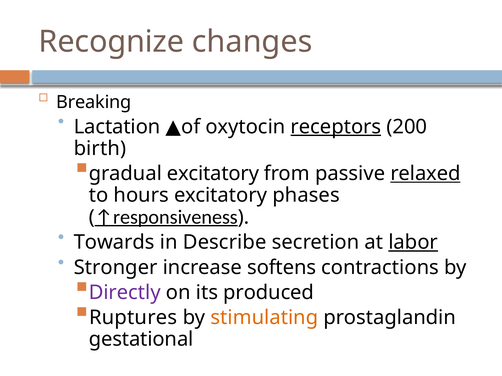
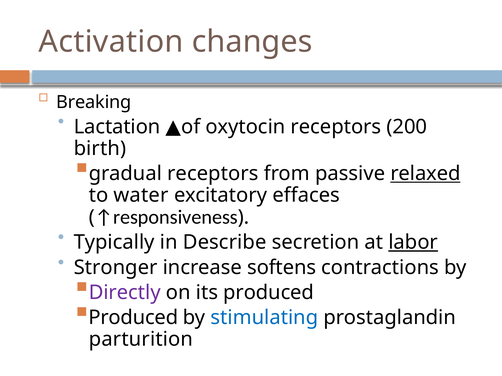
Recognize: Recognize -> Activation (111, 42)
receptors underline: present -> none (336, 127)
gradual excitatory: excitatory -> receptors (213, 174)
hours: hours -> water (141, 196)
phases: phases -> effaces (306, 196)
↑responsiveness underline: present -> none (166, 217)
Towards: Towards -> Typically (114, 243)
Ruptures: Ruptures -> Produced (133, 318)
stimulating colour: orange -> blue (264, 318)
gestational: gestational -> parturition (141, 340)
